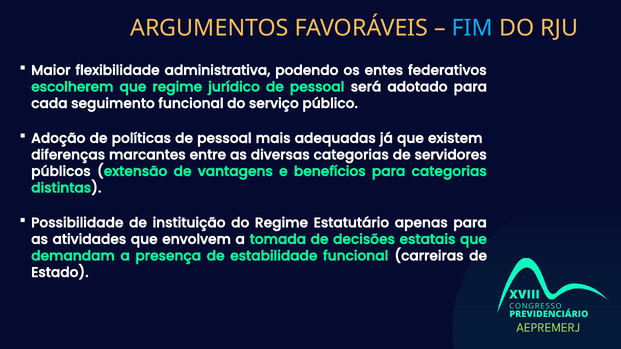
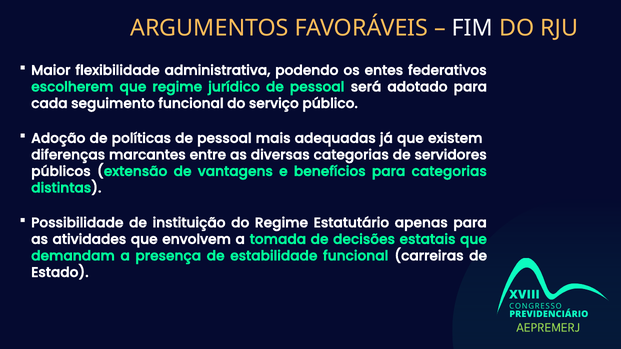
FIM colour: light blue -> white (472, 28)
